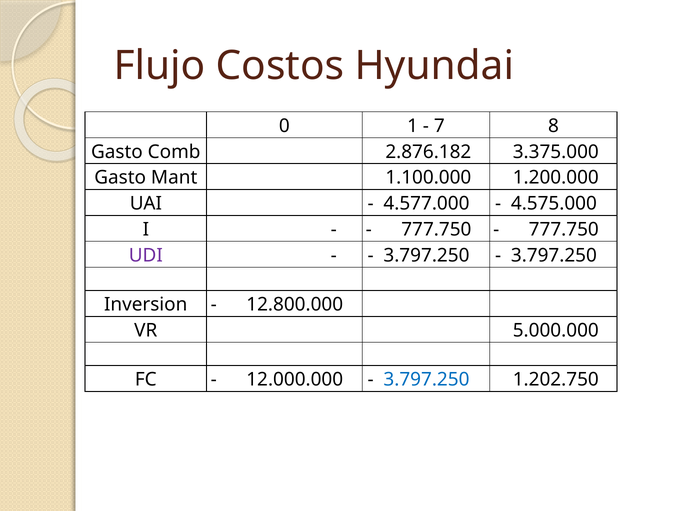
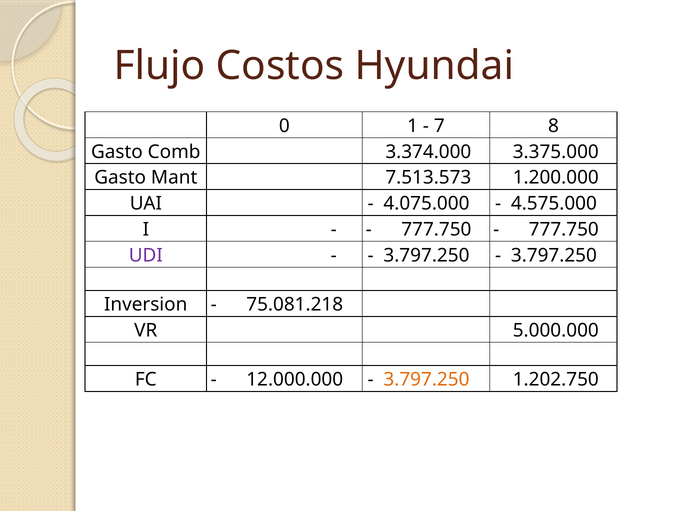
2.876.182: 2.876.182 -> 3.374.000 (428, 152)
1.100.000: 1.100.000 -> 7.513.573 (428, 178)
4.577.000: 4.577.000 -> 4.075.000 (426, 204)
12.800.000: 12.800.000 -> 75.081.218 (295, 304)
3.797.250 colour: blue -> orange (426, 379)
